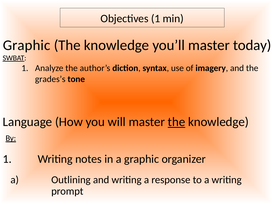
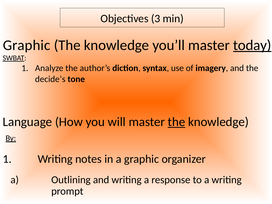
Objectives 1: 1 -> 3 (156, 18)
today underline: none -> present (252, 45)
grades’s: grades’s -> decide’s (50, 79)
